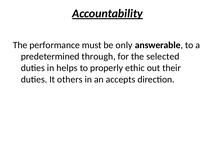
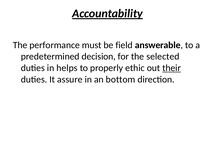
only: only -> field (124, 45)
through: through -> decision (99, 57)
their underline: none -> present (172, 68)
others: others -> assure (70, 80)
accepts: accepts -> bottom (121, 80)
